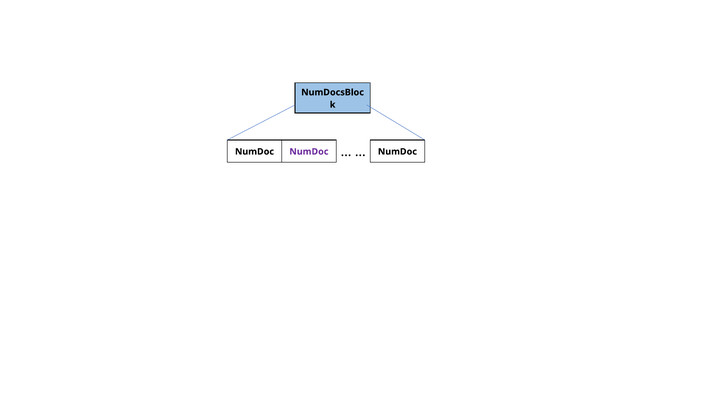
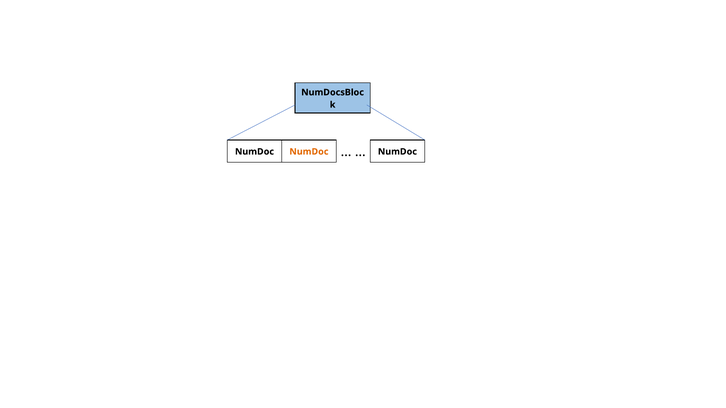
NumDoc colour: purple -> orange (309, 152)
